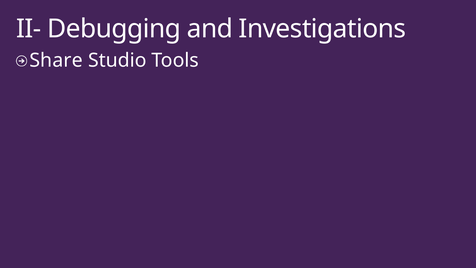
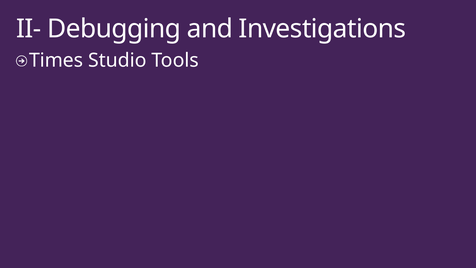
Share: Share -> Times (56, 60)
